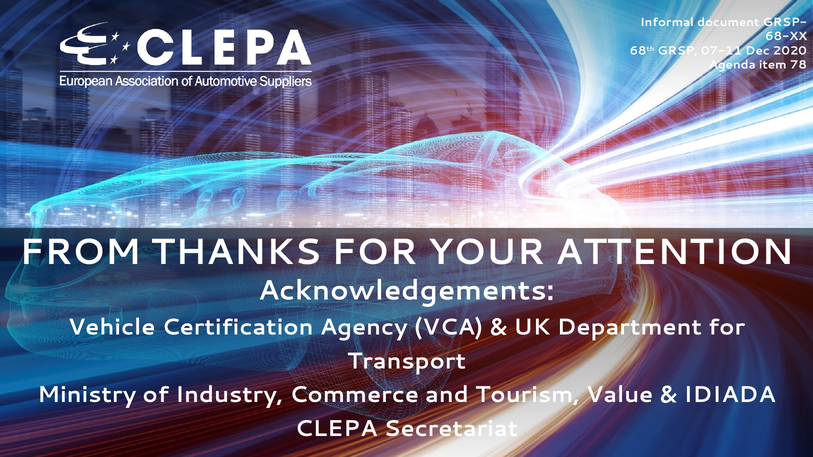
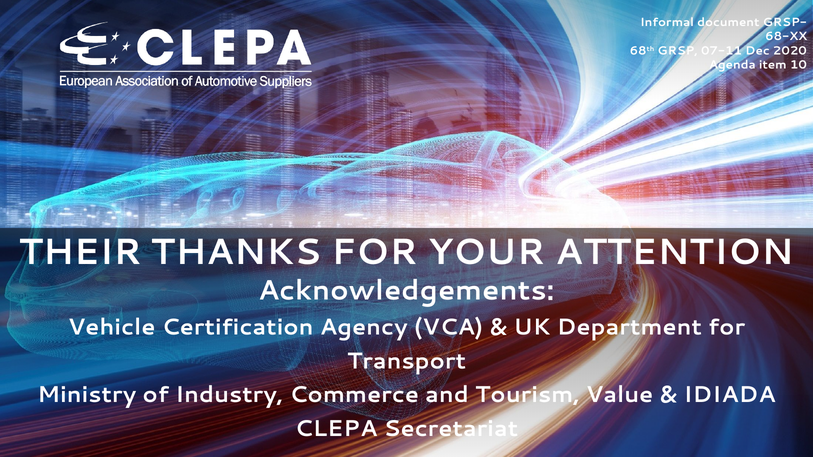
78: 78 -> 10 (798, 65)
FROM: FROM -> THEIR (80, 253)
